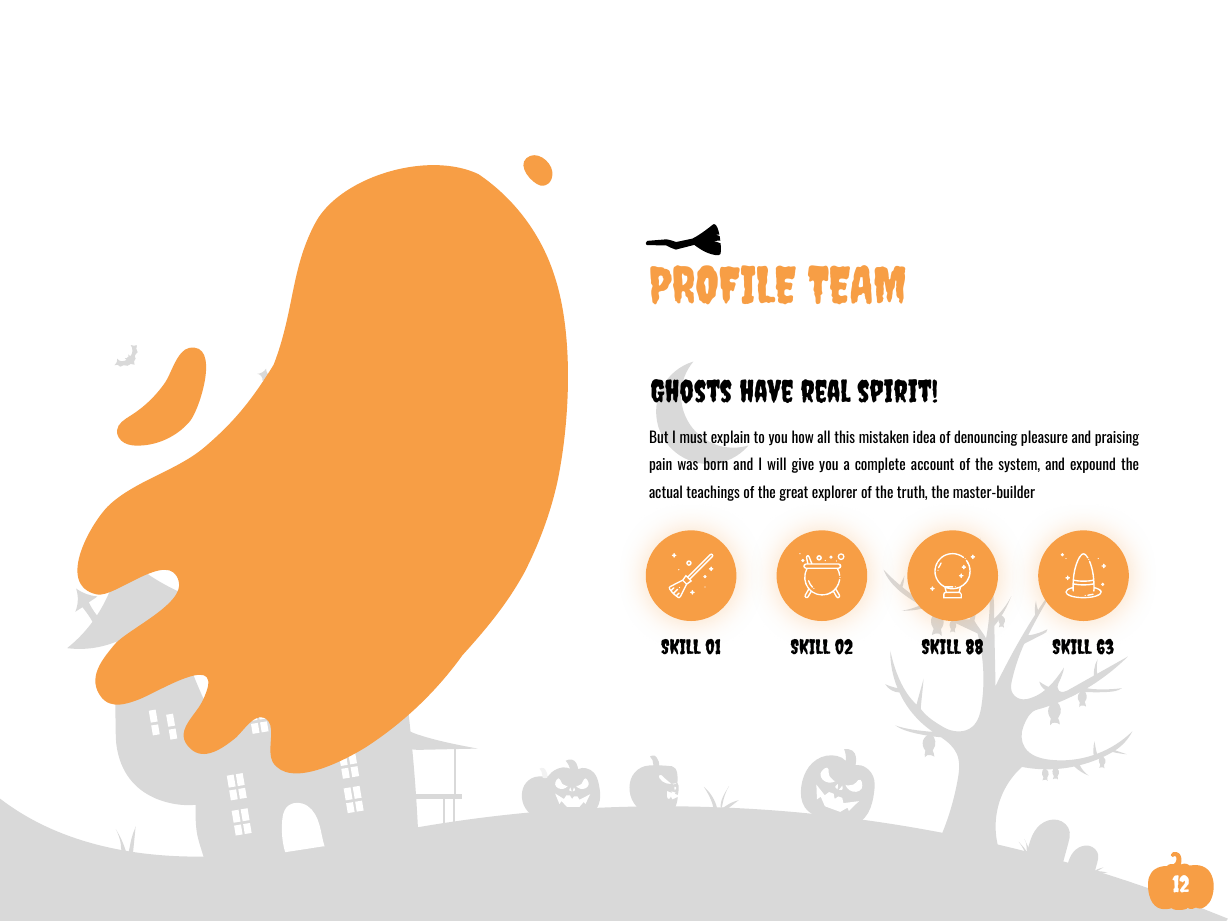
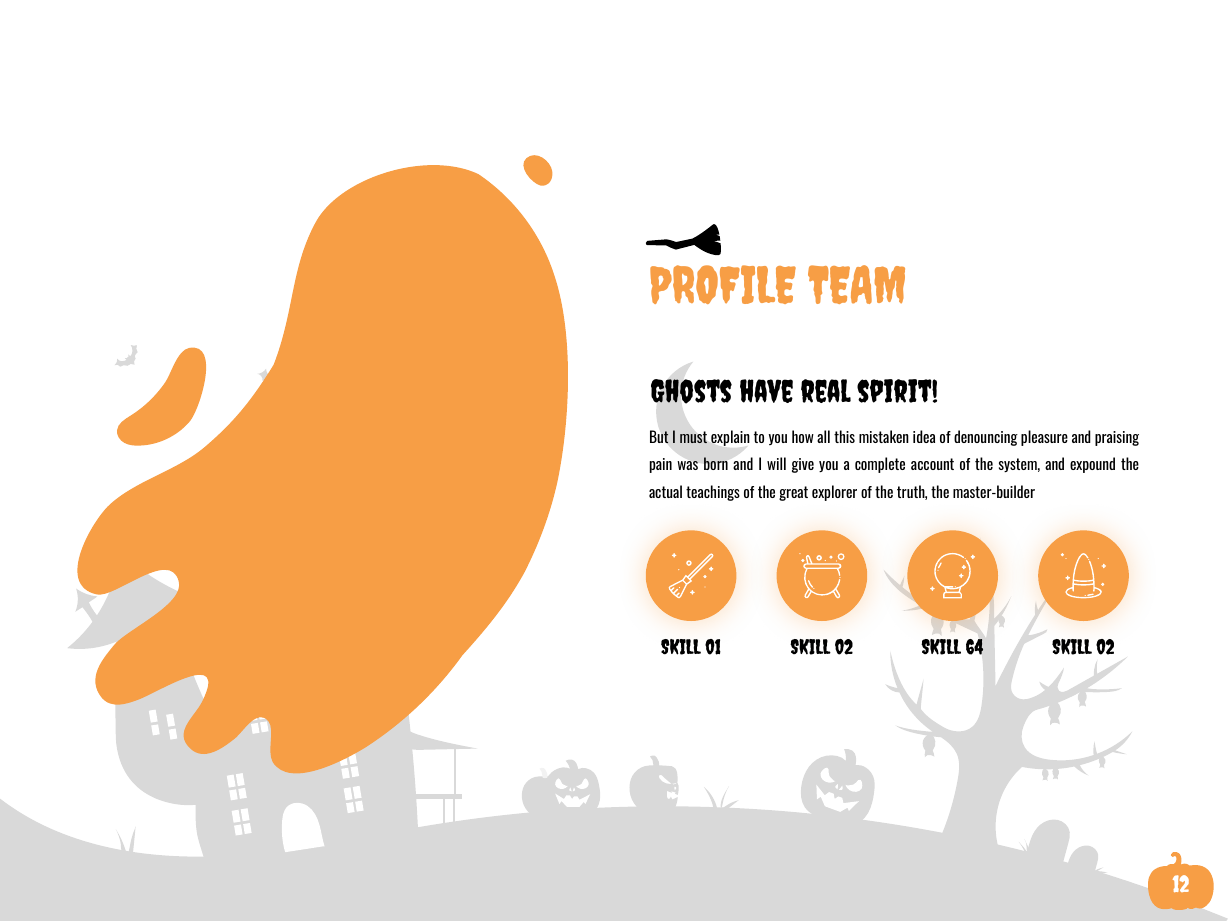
88: 88 -> 64 (975, 648)
63: 63 -> 02 (1105, 648)
